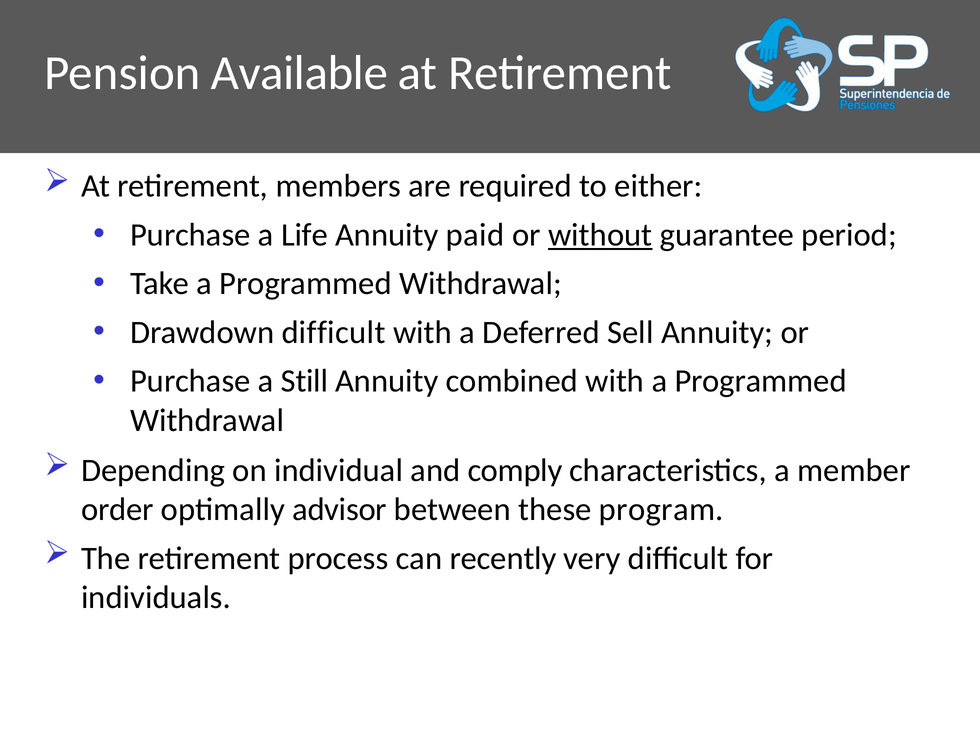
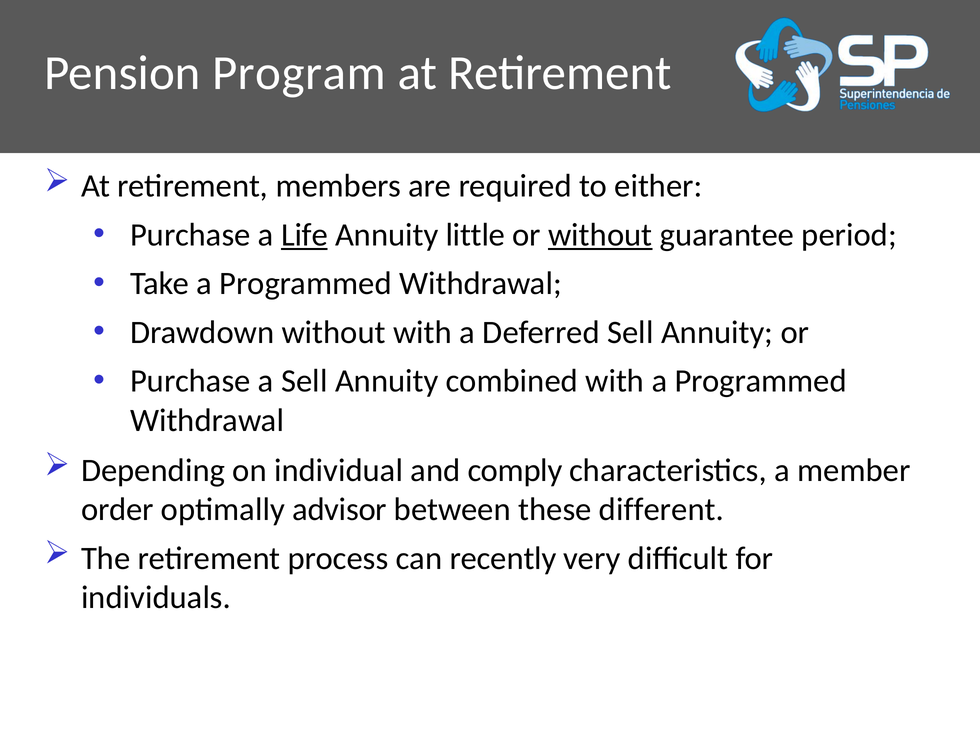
Available: Available -> Program (299, 73)
Life underline: none -> present (304, 235)
paid: paid -> little (475, 235)
Drawdown difficult: difficult -> without (334, 332)
a Still: Still -> Sell (304, 381)
program: program -> different (662, 510)
